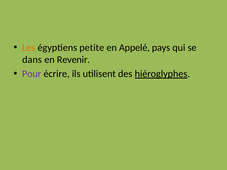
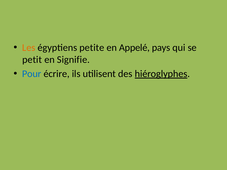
dans: dans -> petit (32, 60)
Revenir: Revenir -> Signifie (73, 60)
Pour colour: purple -> blue (32, 74)
